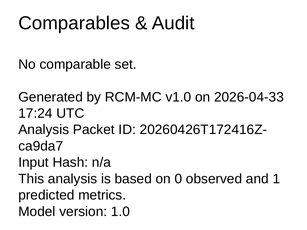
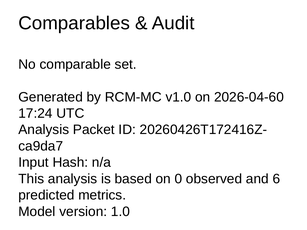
2026-04-33: 2026-04-33 -> 2026-04-60 (249, 97)
1: 1 -> 6 (276, 179)
